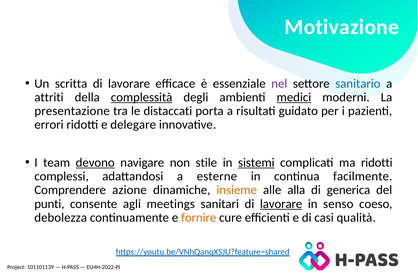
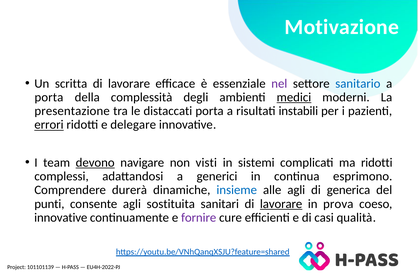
attriti: attriti -> porta (49, 97)
complessità underline: present -> none (142, 97)
guidato: guidato -> instabili (298, 111)
errori underline: none -> present (49, 125)
stile: stile -> visti (206, 163)
sistemi underline: present -> none (256, 163)
esterne: esterne -> generici (217, 177)
facilmente: facilmente -> esprimono (363, 177)
azione: azione -> durerà (130, 191)
insieme colour: orange -> blue (237, 191)
alle alla: alla -> agli (296, 191)
meetings: meetings -> sostituita (171, 204)
senso: senso -> prova (338, 204)
debolezza: debolezza -> innovative (61, 218)
fornire colour: orange -> purple (199, 218)
